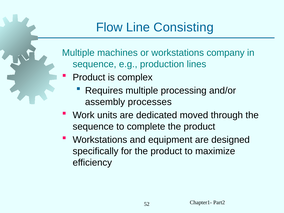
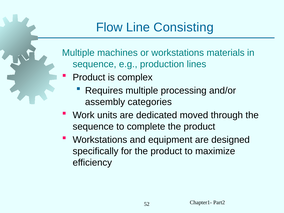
company: company -> materials (226, 53)
processes: processes -> categories (150, 102)
